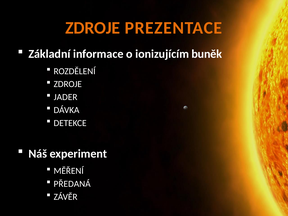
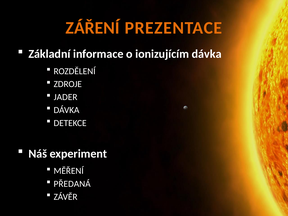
ZDROJE: ZDROJE -> ZÁŘENÍ (93, 28)
ionizujícím buněk: buněk -> dávka (207, 54)
